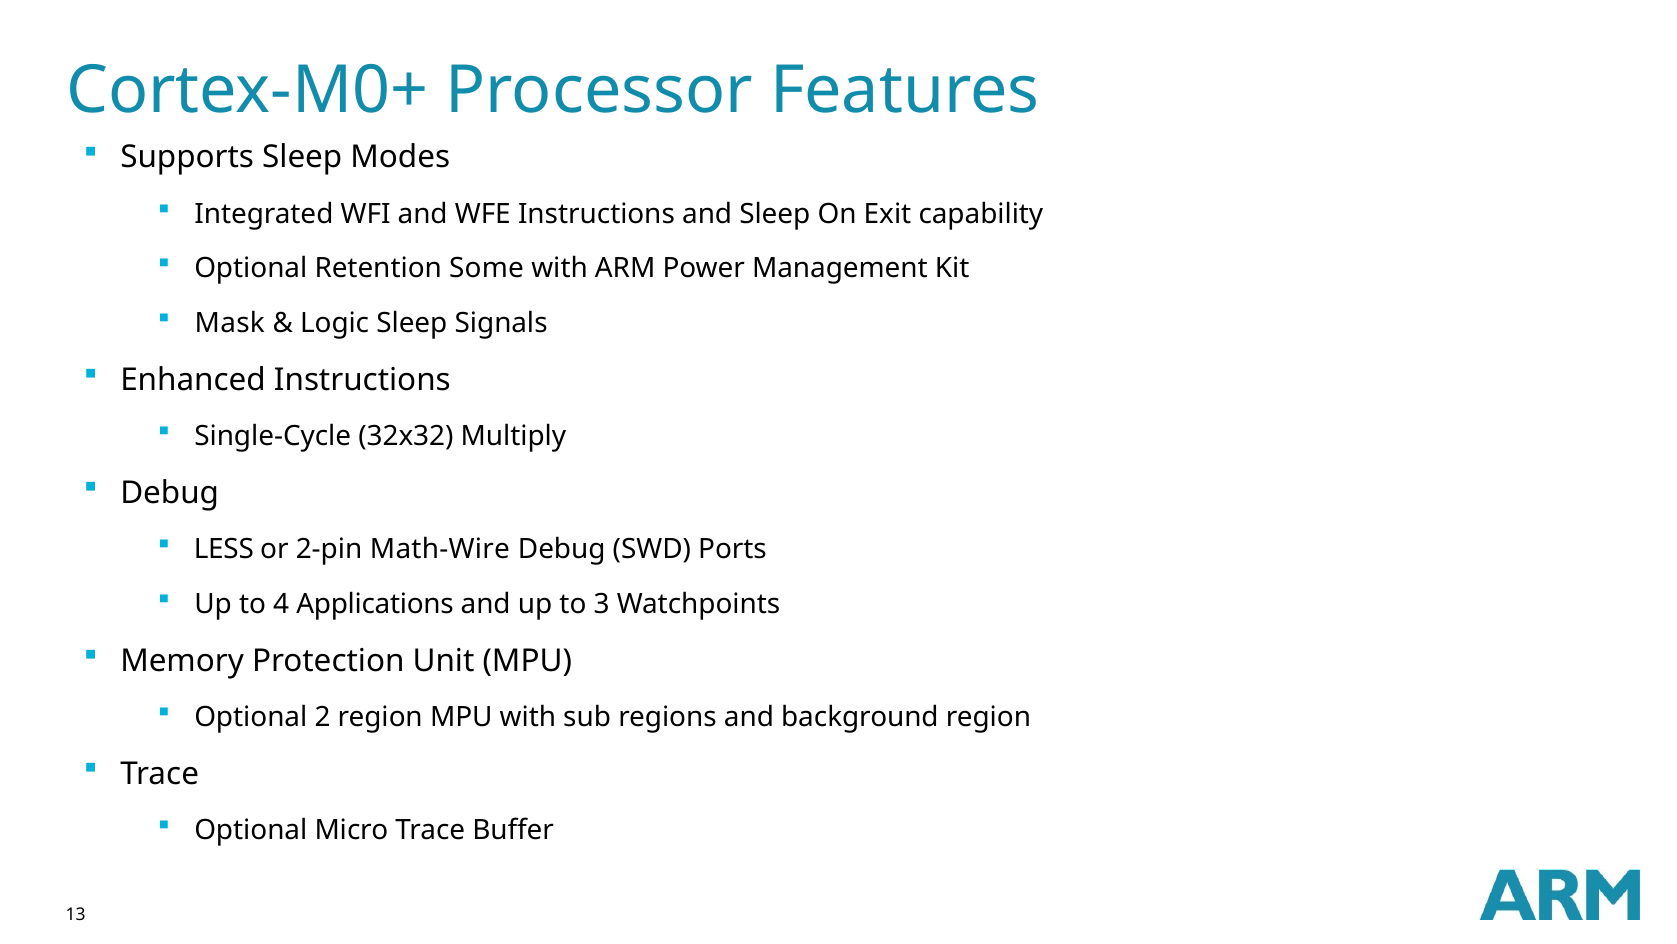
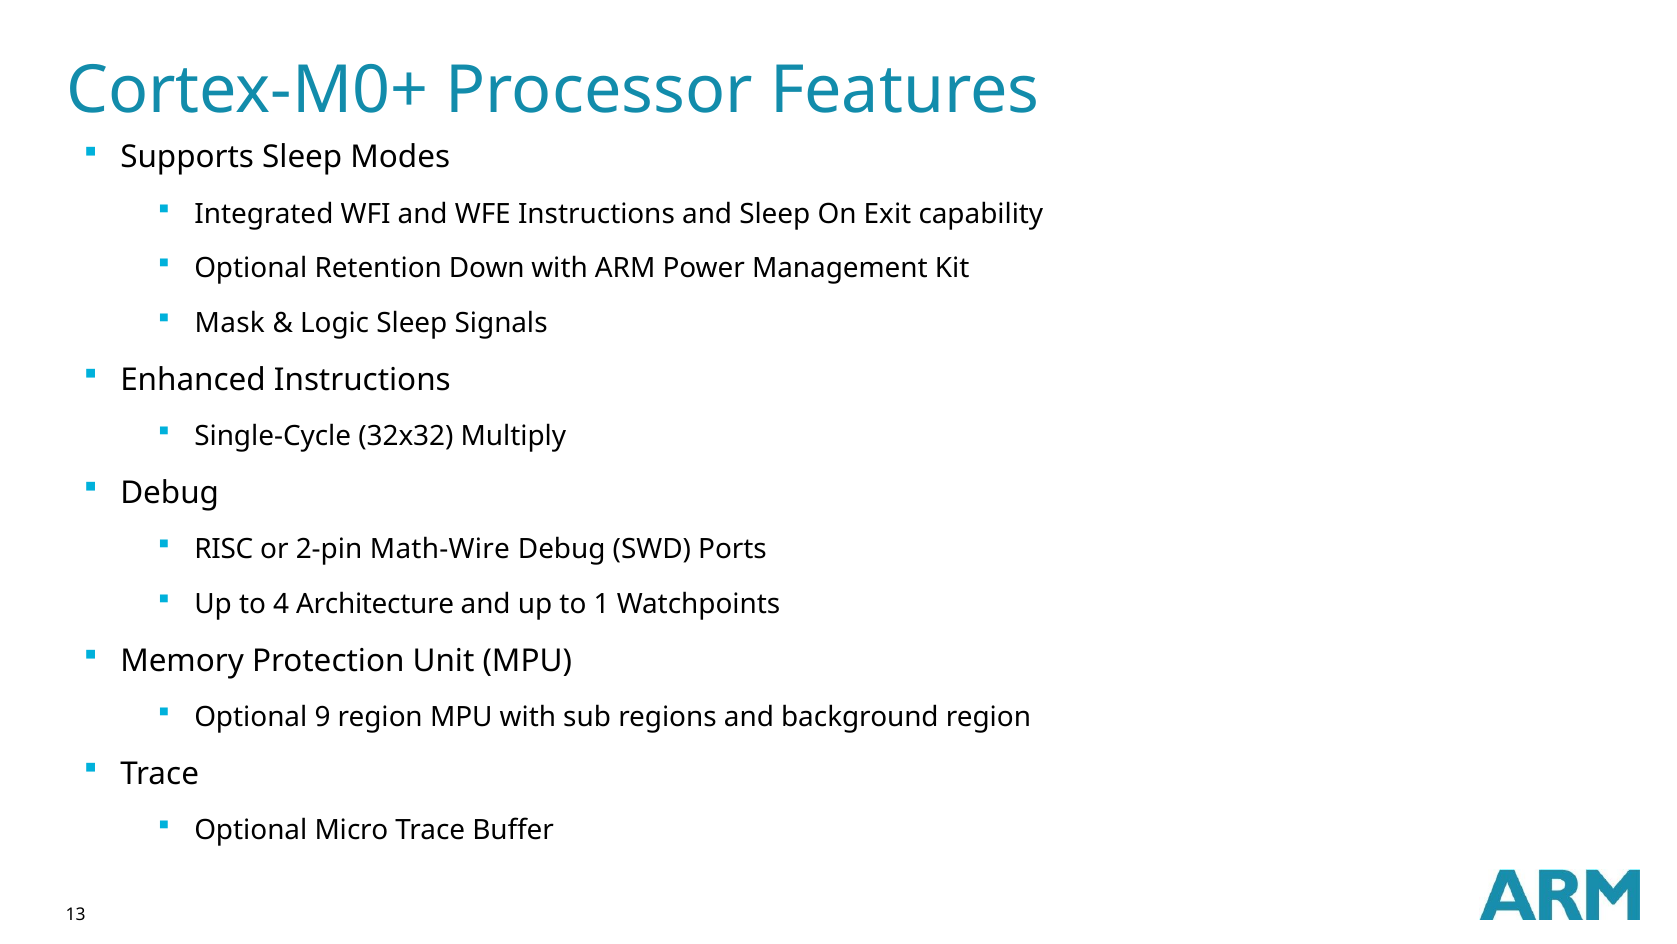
Some: Some -> Down (487, 268)
LESS: LESS -> RISC (224, 549)
Applications: Applications -> Architecture (375, 604)
3: 3 -> 1 (602, 604)
2: 2 -> 9 (323, 717)
